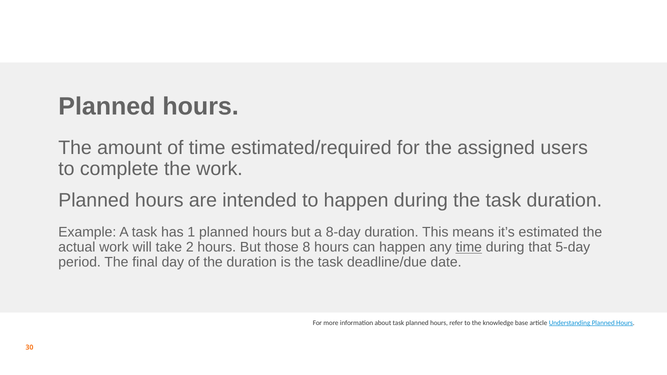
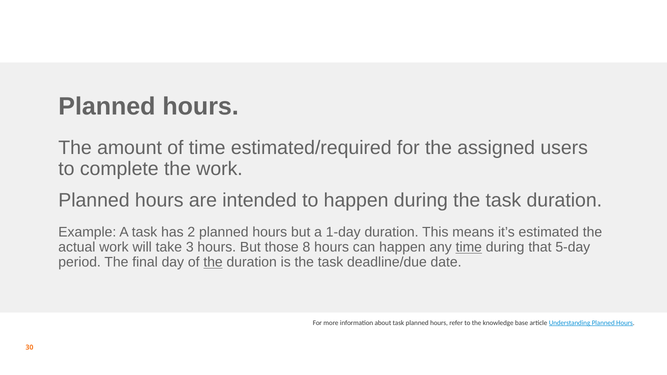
1: 1 -> 2 (191, 232)
8-day: 8-day -> 1-day (343, 232)
2: 2 -> 3 (190, 247)
the underline: none -> present (213, 262)
